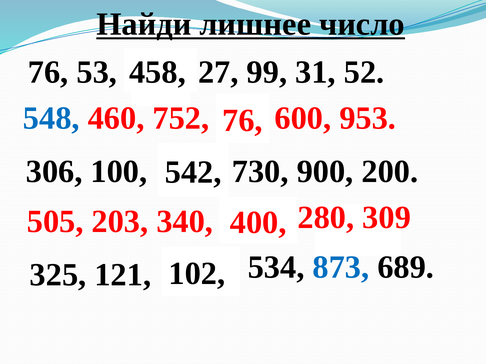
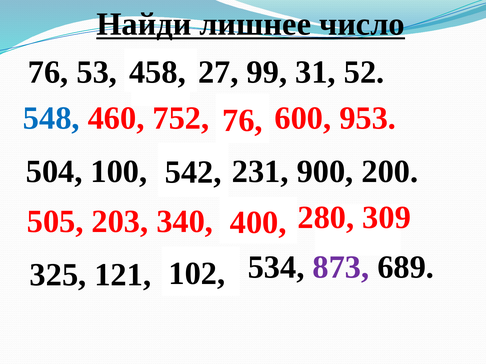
306: 306 -> 504 (54, 172)
730: 730 -> 231 (260, 172)
873 colour: blue -> purple (341, 268)
